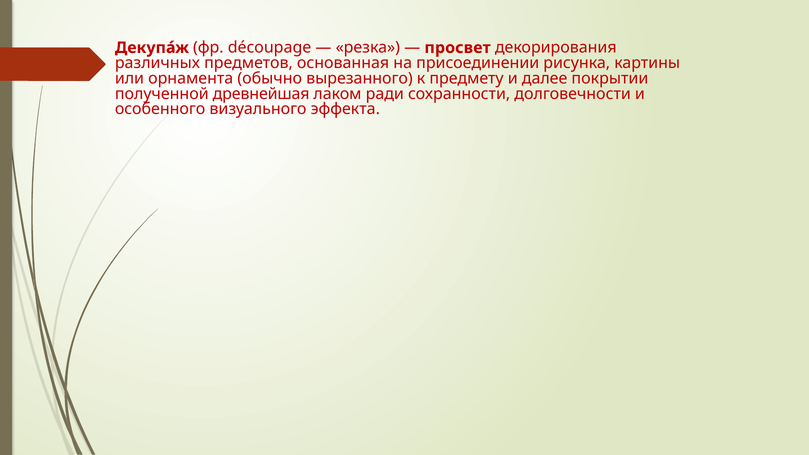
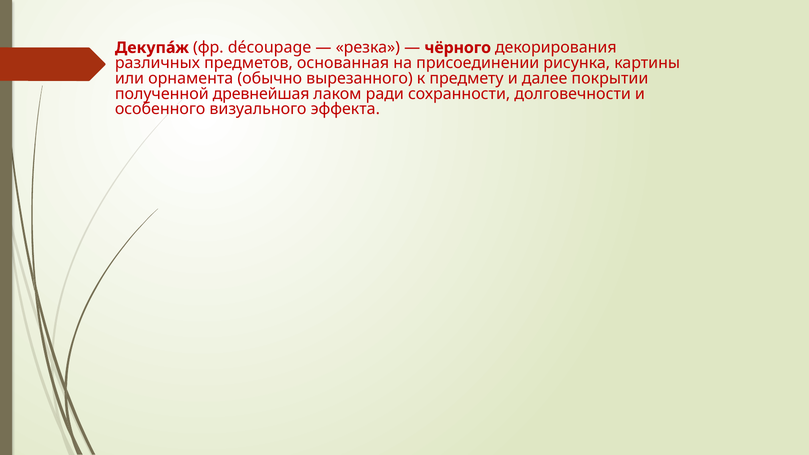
просвет: просвет -> чёрного (458, 48)
